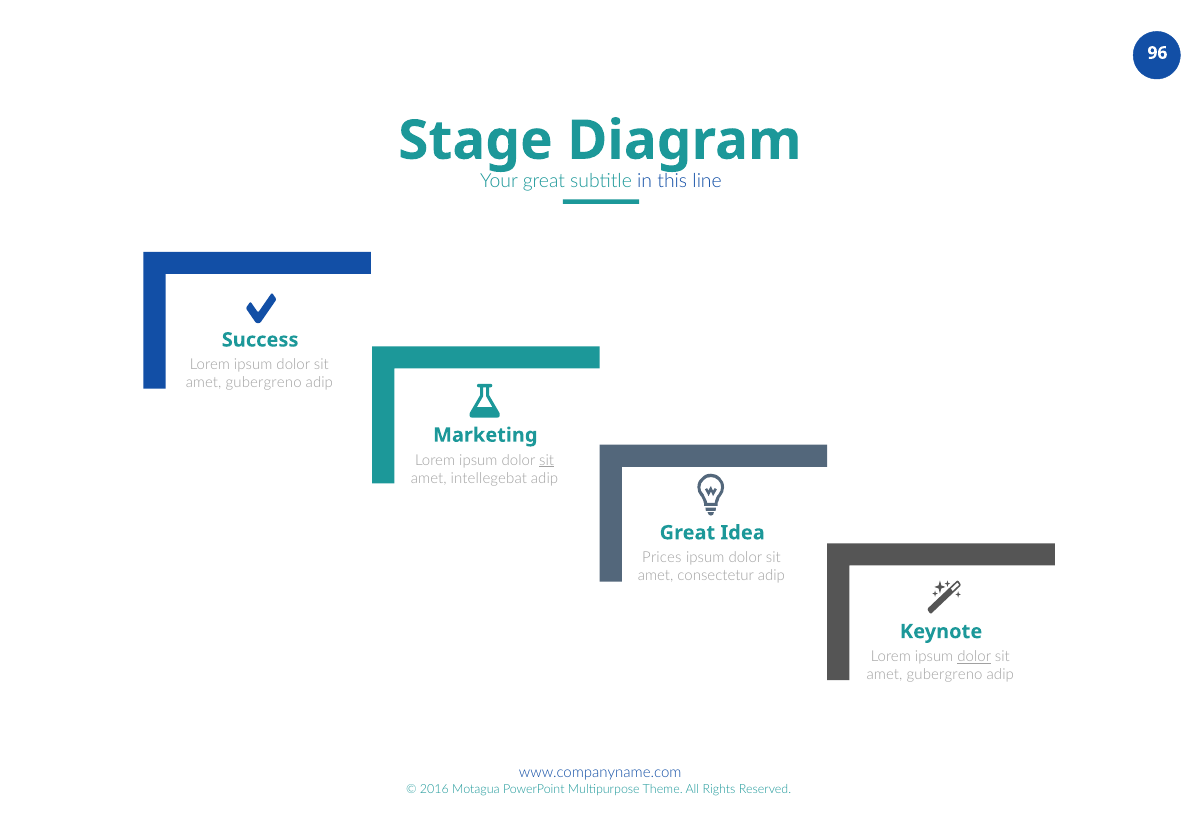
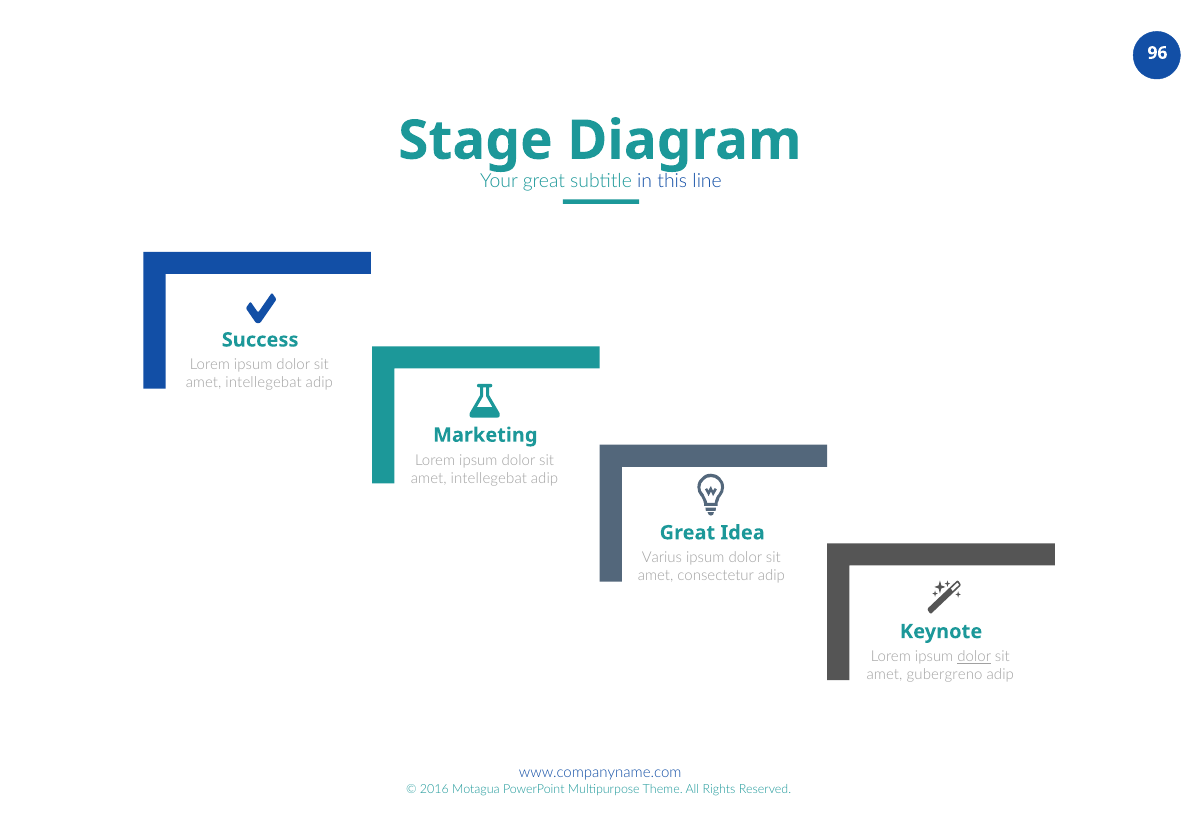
gubergreno: gubergreno -> intellegebat (264, 383)
sit underline: present -> none (547, 460)
Prices: Prices -> Varius (662, 558)
